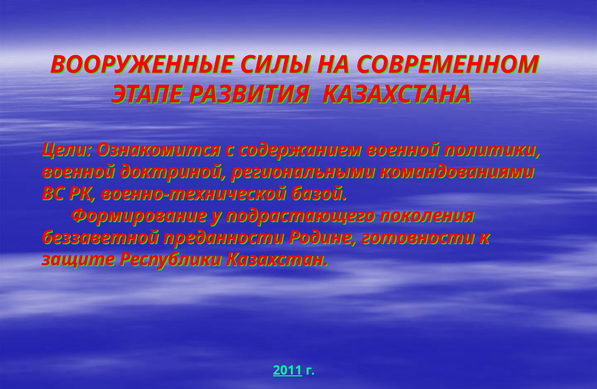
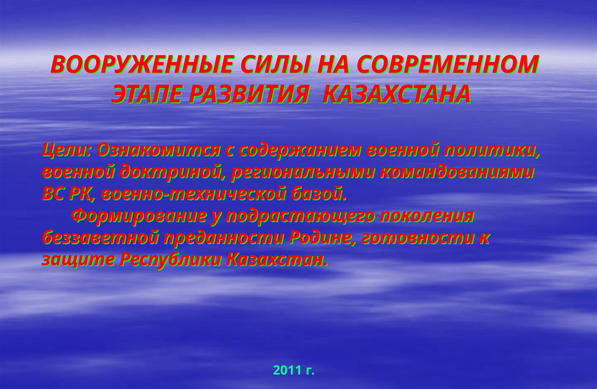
2011 underline: present -> none (288, 371)
